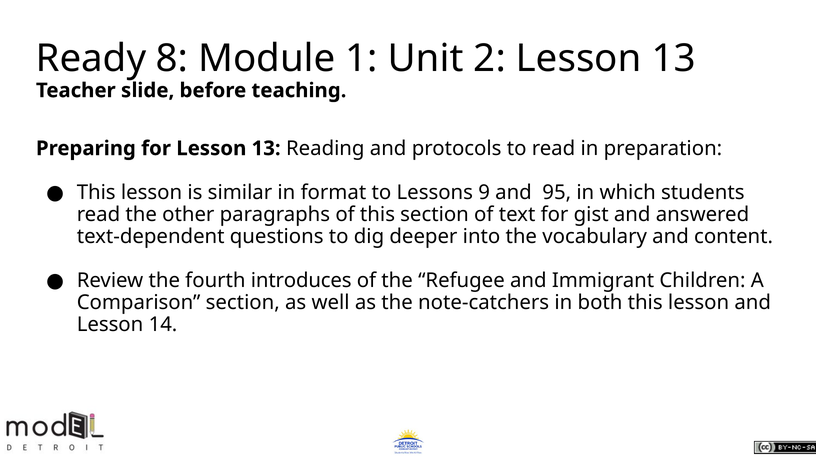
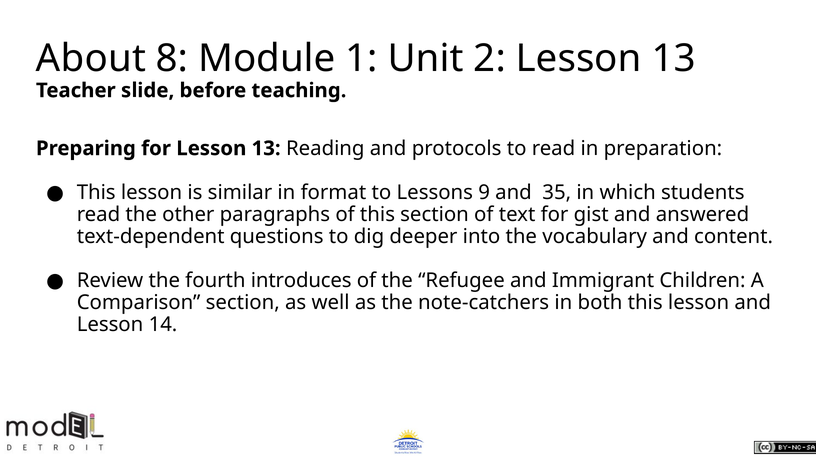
Ready: Ready -> About (91, 59)
95: 95 -> 35 (557, 192)
